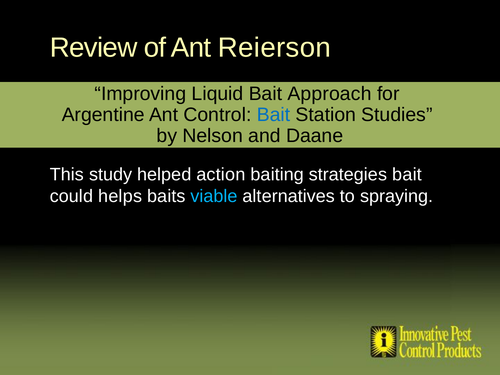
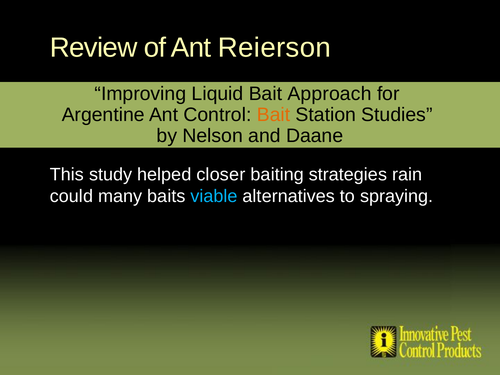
Bait colour: blue -> orange (274, 115)
action: action -> closer (221, 175)
strategies bait: bait -> rain (407, 175)
helps: helps -> many (120, 196)
